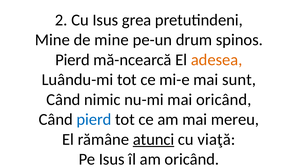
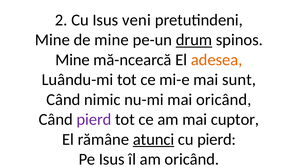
grea: grea -> veni (136, 20)
drum underline: none -> present (194, 40)
Pierd: Pierd -> Mine (73, 60)
pierd colour: blue -> purple (94, 119)
mereu: mereu -> cuptor (235, 119)
cu viaţă: viaţă -> pierd (217, 139)
